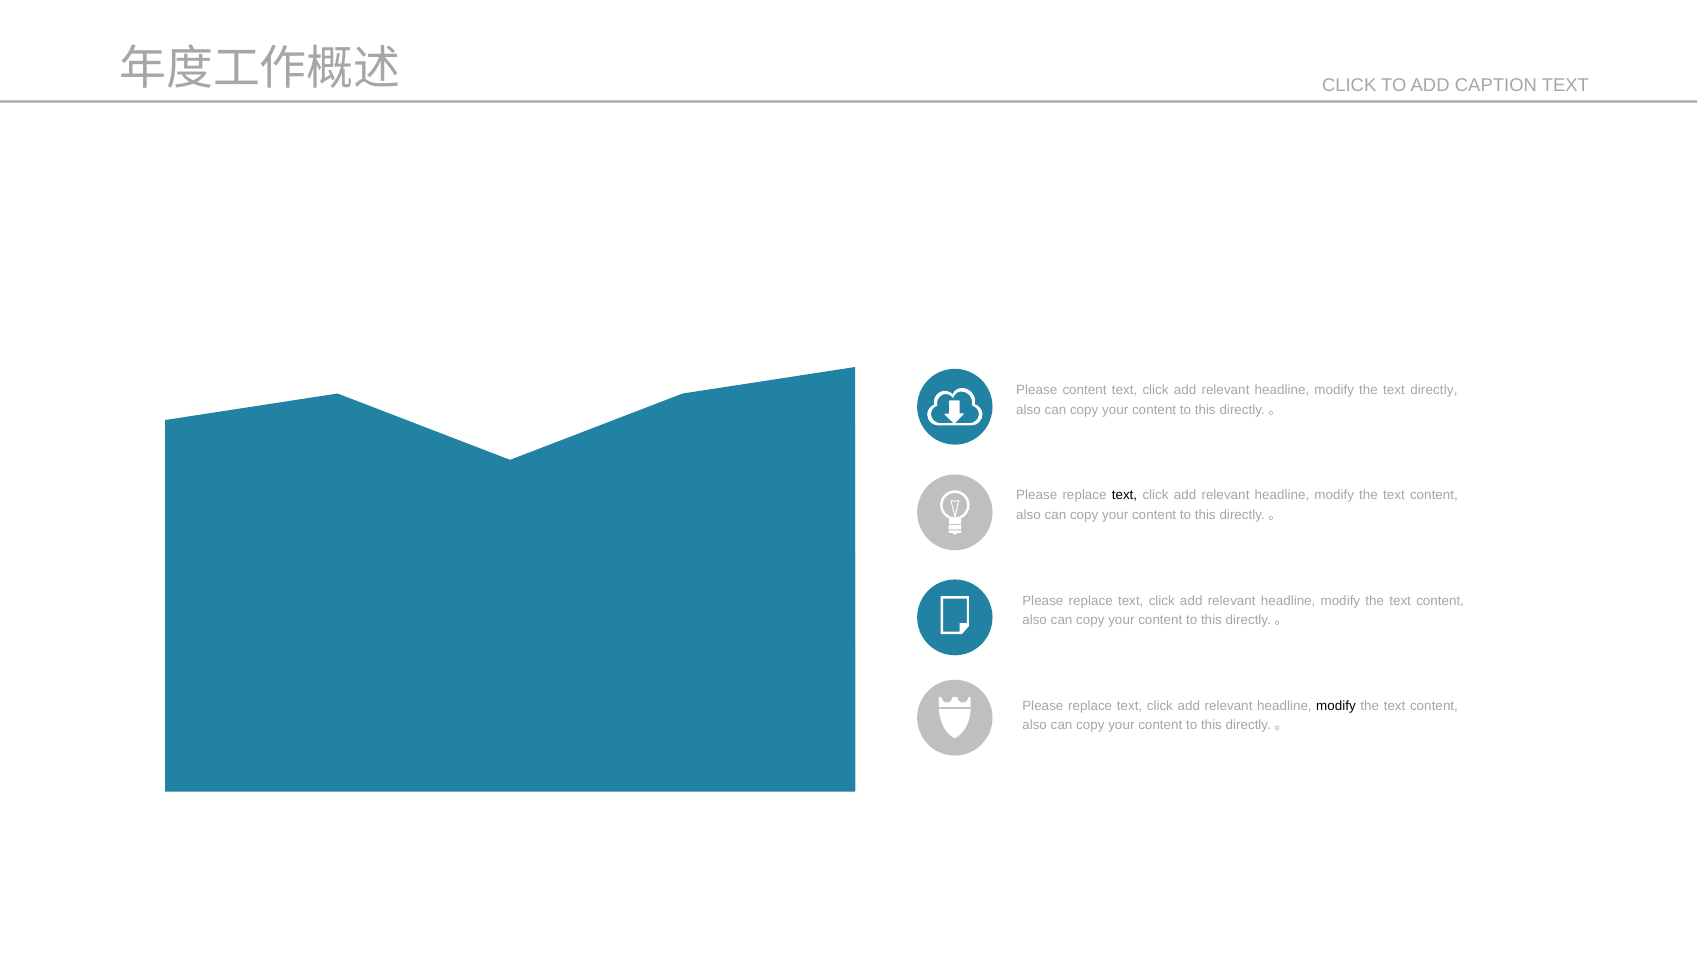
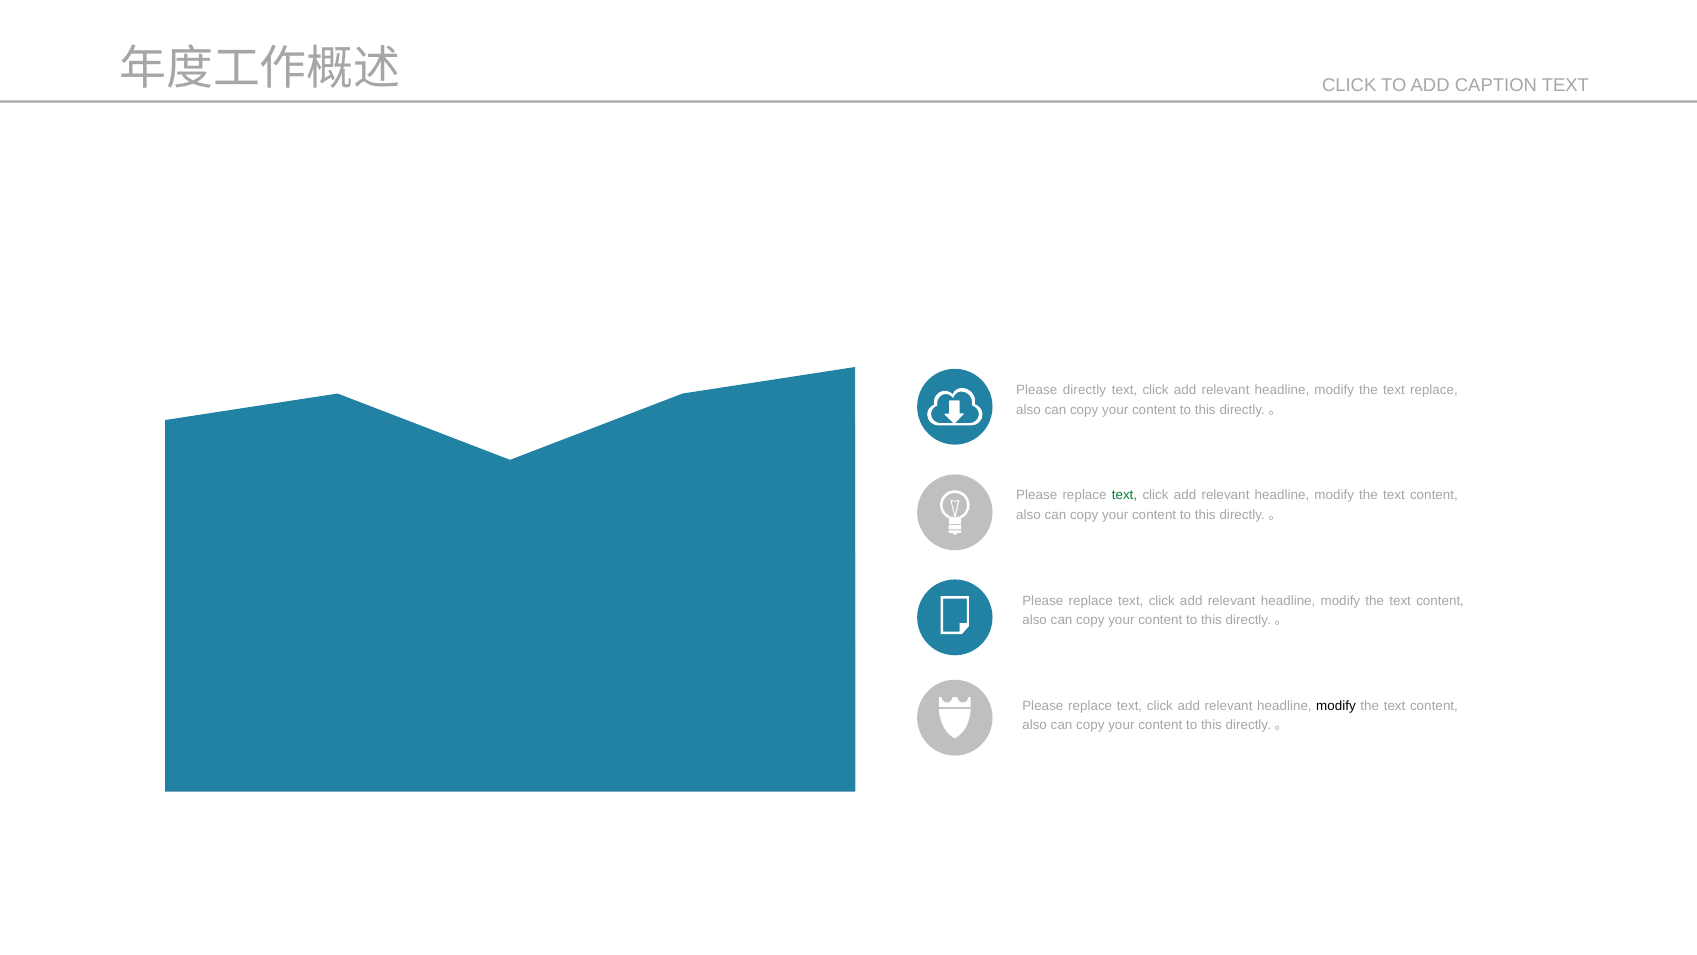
Please content: content -> directly (1084, 390)
text directly: directly -> replace (1434, 390)
text colour: black -> green (1125, 495)
